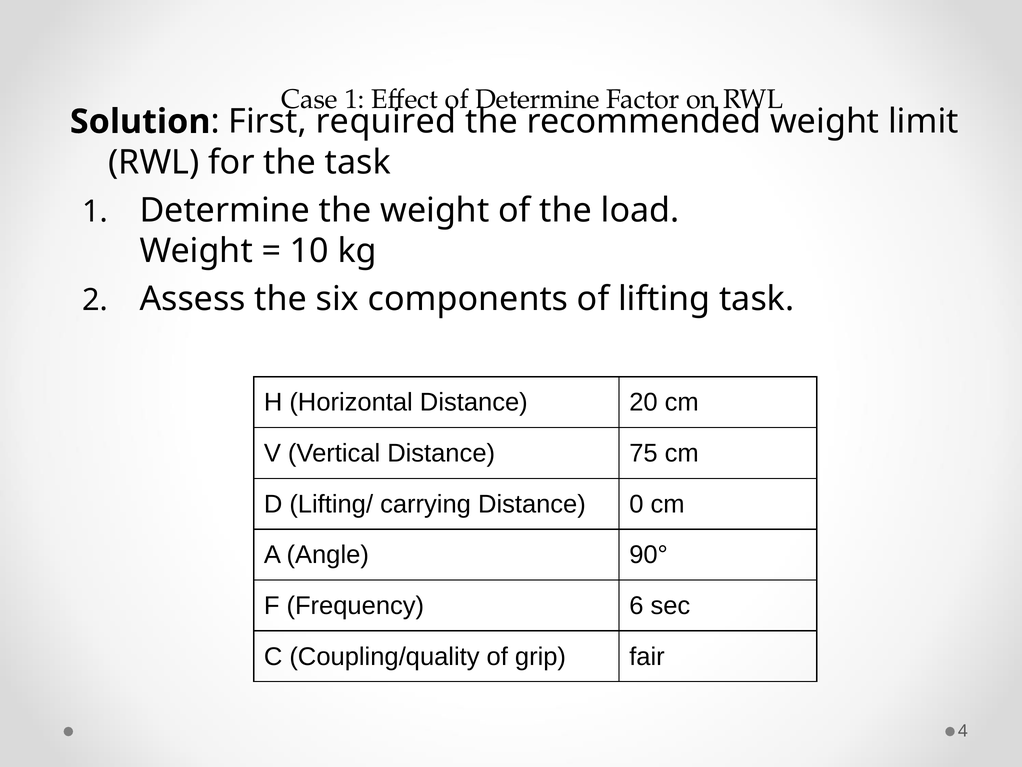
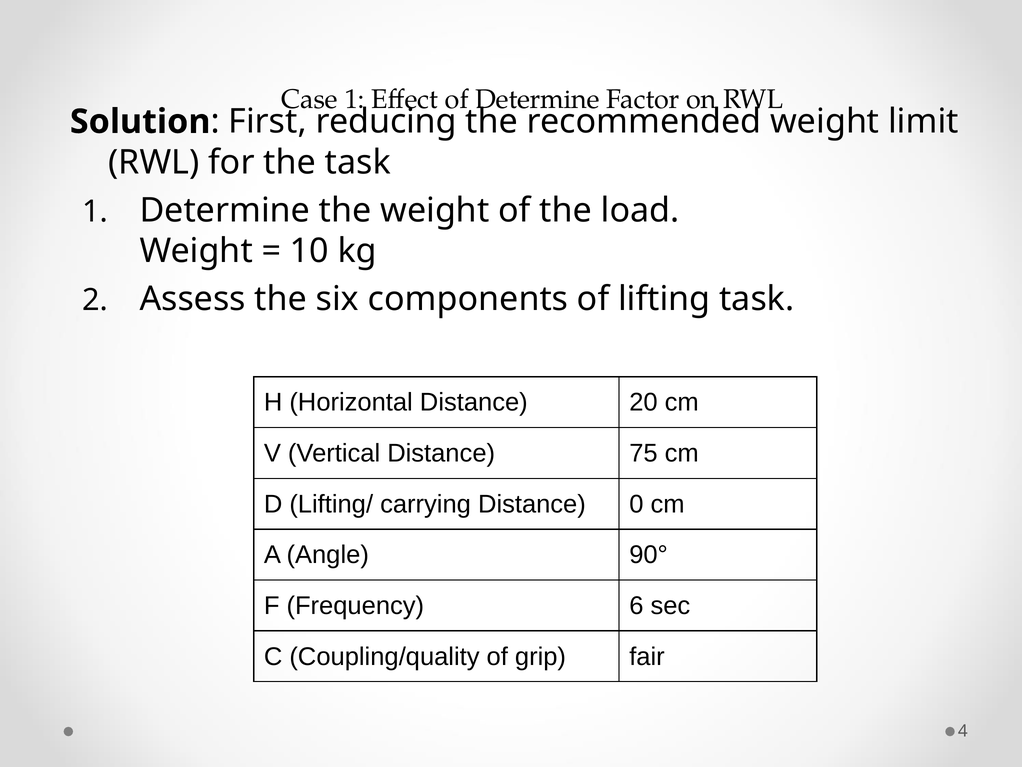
required: required -> reducing (386, 122)
